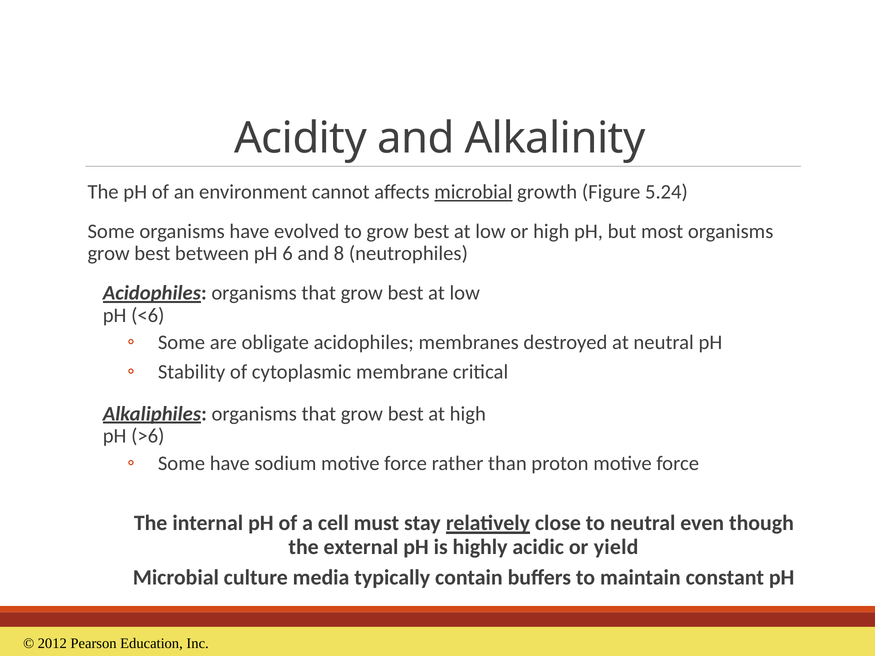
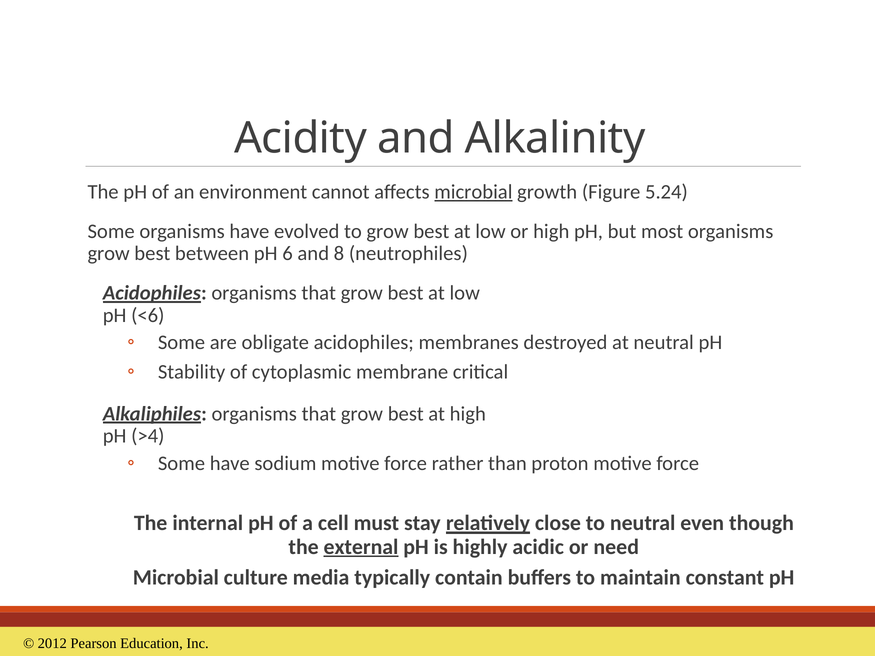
>6: >6 -> >4 (148, 436)
external underline: none -> present (361, 547)
yield: yield -> need (616, 547)
